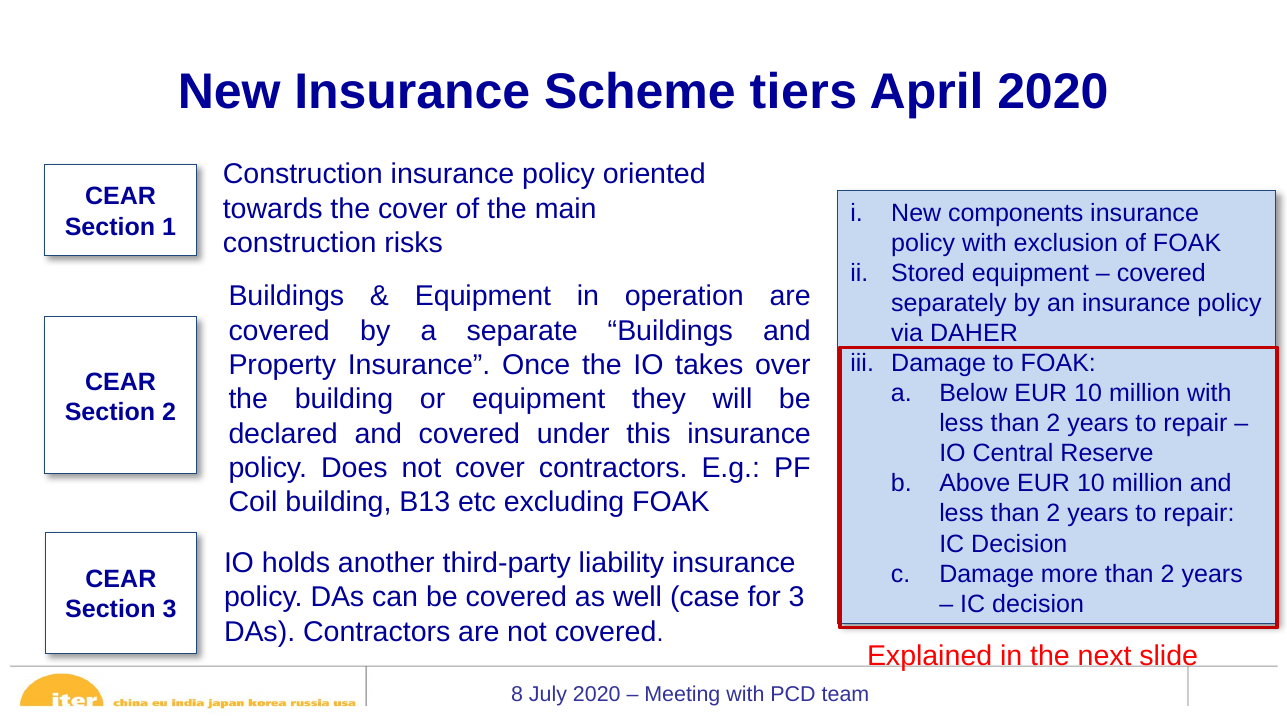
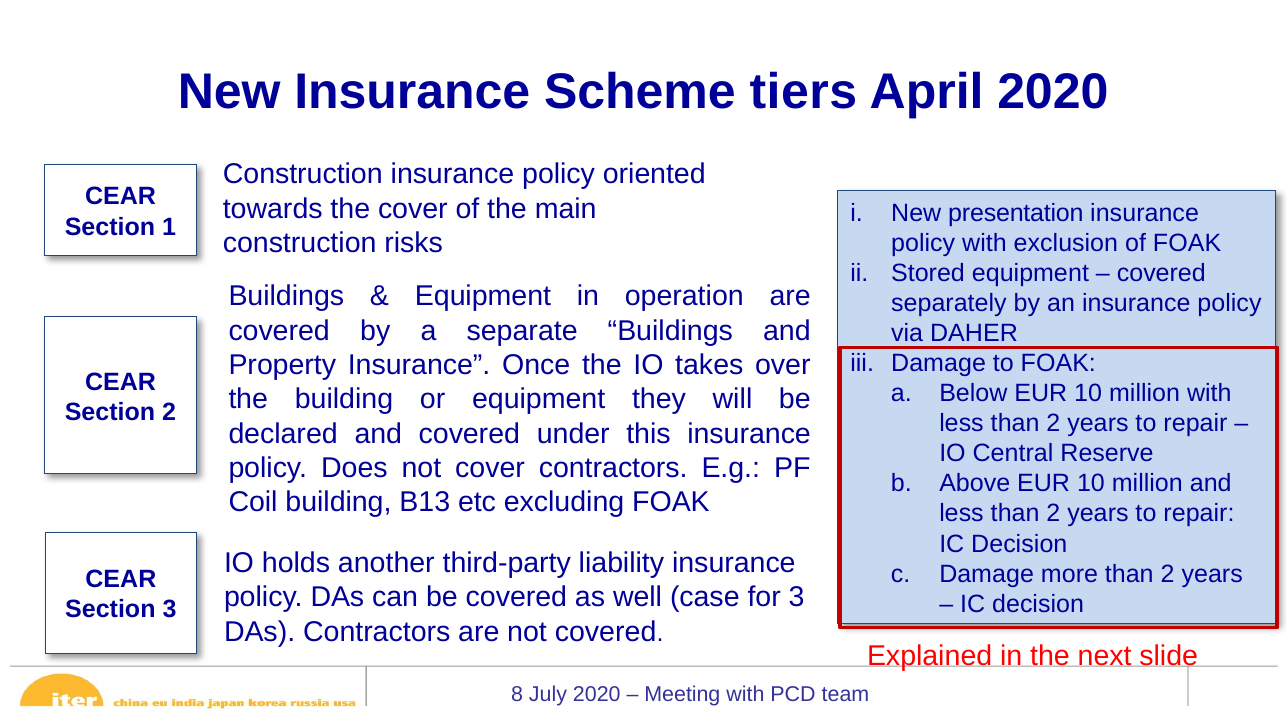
components: components -> presentation (1016, 213)
